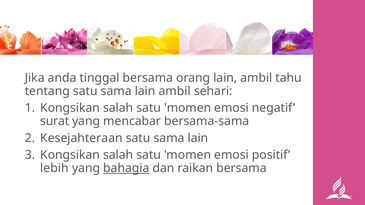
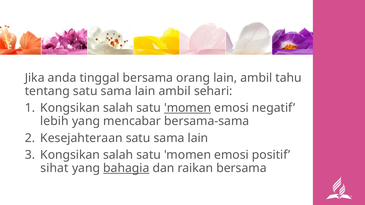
momen underline: none -> present (188, 108)
surat: surat -> lebih (54, 121)
lebih: lebih -> sihat (54, 168)
